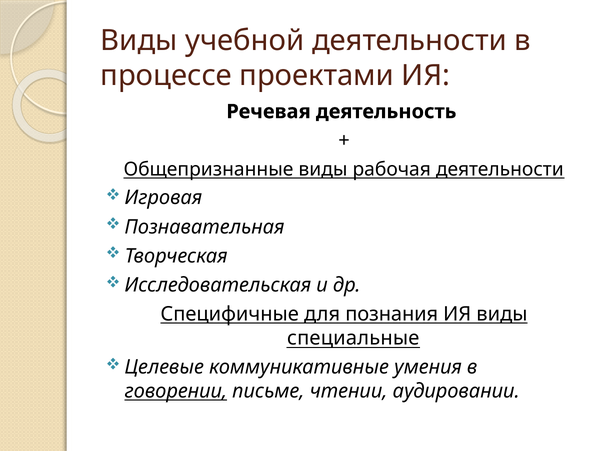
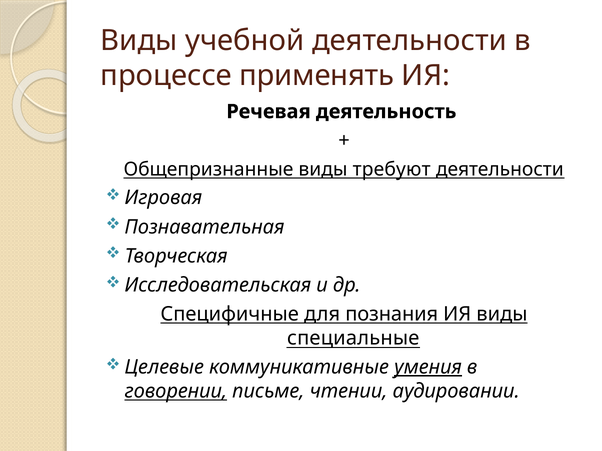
проектами: проектами -> применять (317, 76)
рабочая: рабочая -> требуют (392, 169)
умения underline: none -> present (428, 368)
